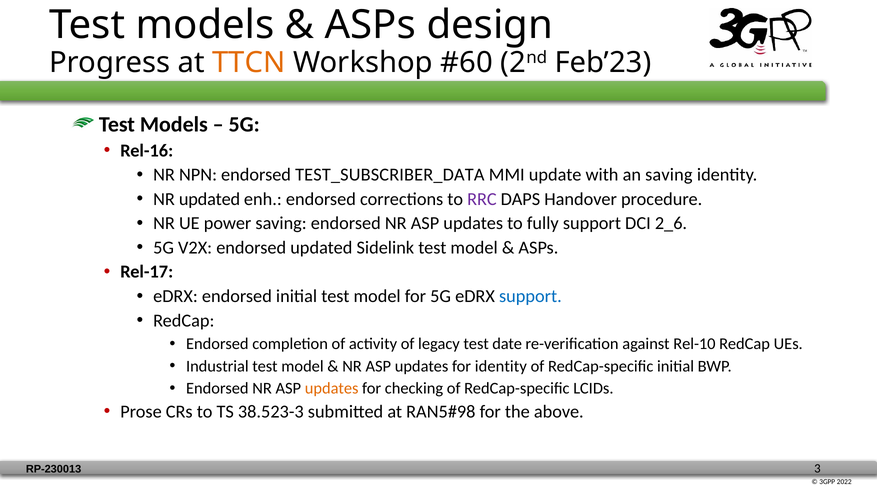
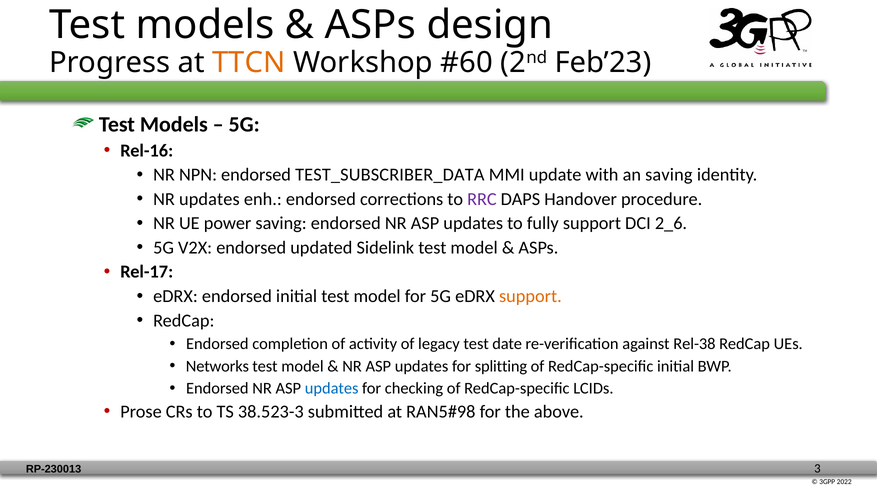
NR updated: updated -> updates (209, 199)
support colour: blue -> orange (530, 296)
Rel-10: Rel-10 -> Rel-38 (694, 344)
Industrial: Industrial -> Networks (217, 366)
for identity: identity -> splitting (501, 366)
updates colour: orange -> blue (332, 389)
